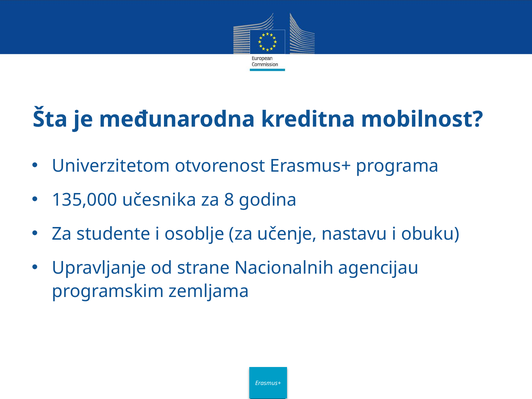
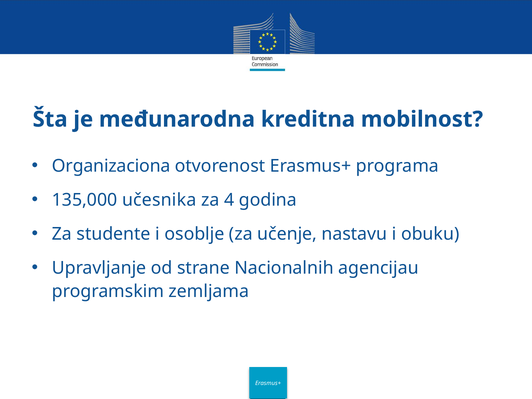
Univerzitetom: Univerzitetom -> Organizaciona (111, 166)
8: 8 -> 4 (229, 200)
